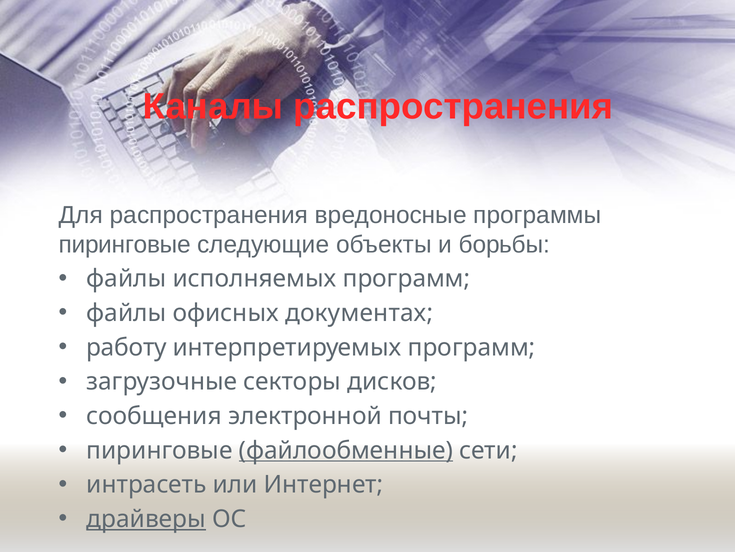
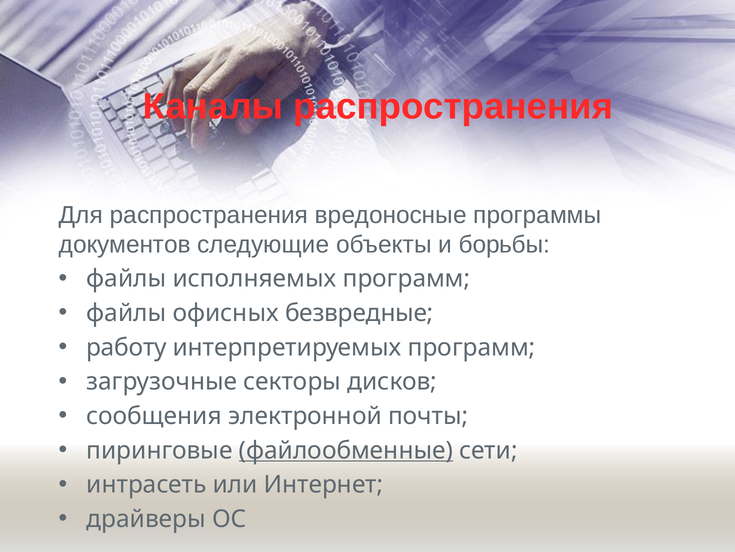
пиринговые: пиринговые -> документов (125, 244)
документах: документах -> безвредные (359, 313)
драйверы underline: present -> none (146, 518)
